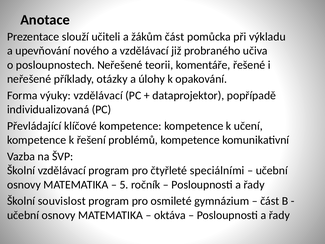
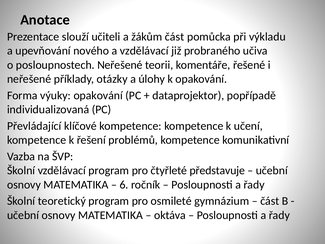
výuky vzdělávací: vzdělávací -> opakování (98, 95)
speciálními: speciálními -> představuje (217, 170)
5: 5 -> 6 (124, 184)
souvislost: souvislost -> teoretický (62, 201)
